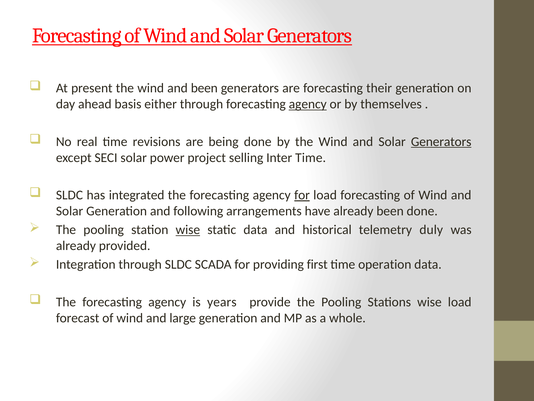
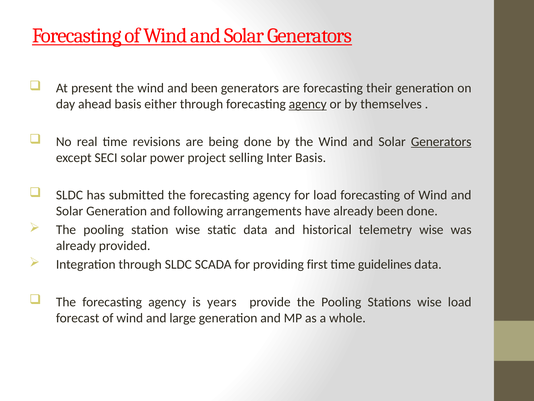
Inter Time: Time -> Basis (311, 157)
integrated: integrated -> submitted (137, 195)
for underline: present -> none (302, 195)
wise underline: present -> none (188, 230)
telemetry duly: duly -> wise (431, 230)
operation: operation -> guidelines (385, 264)
